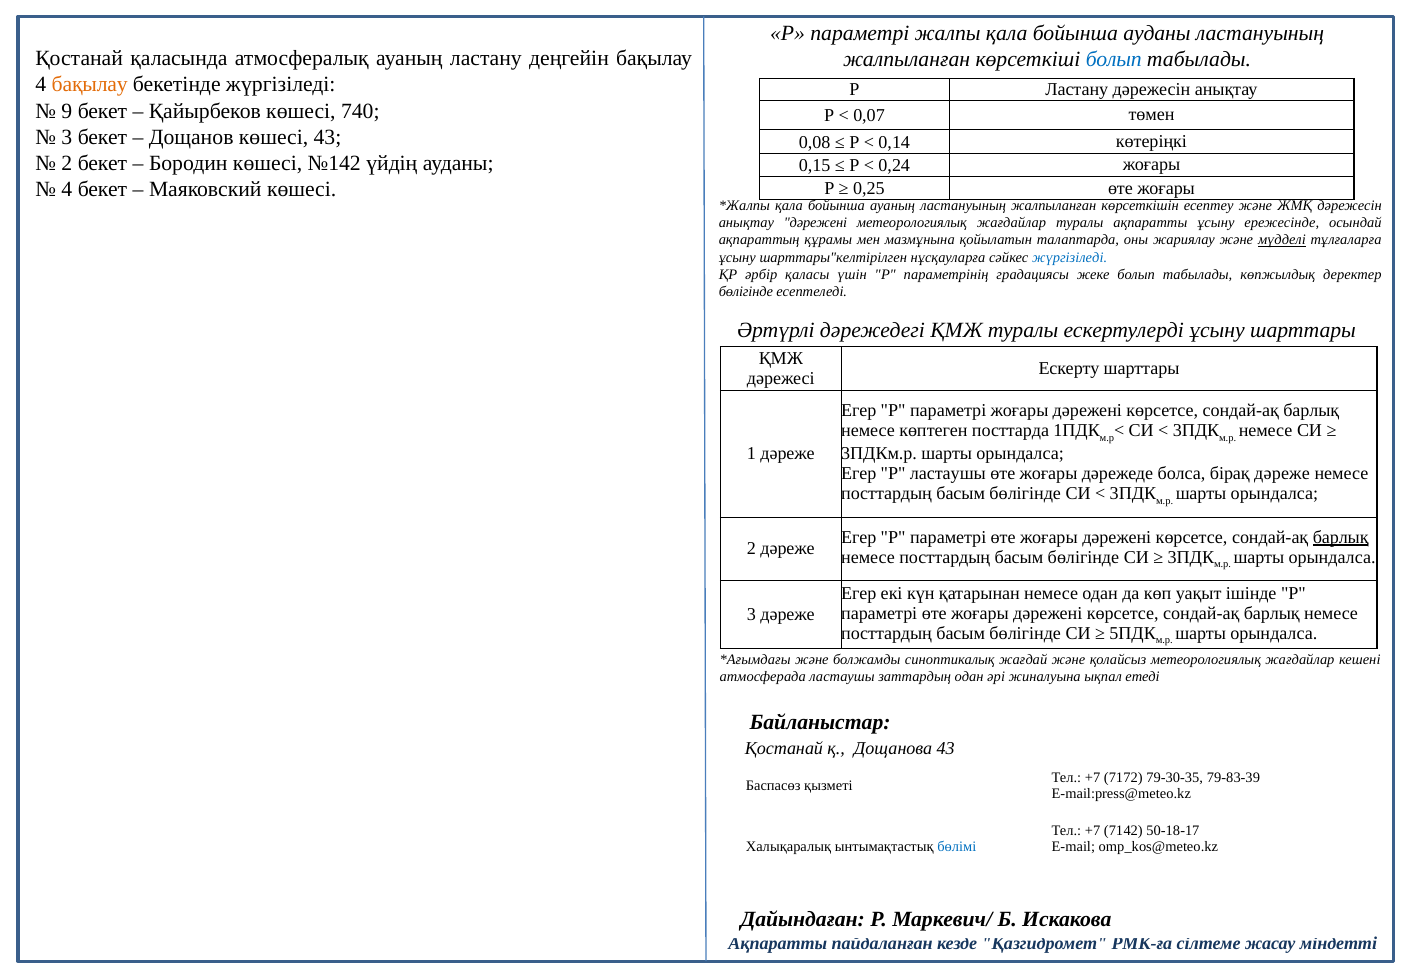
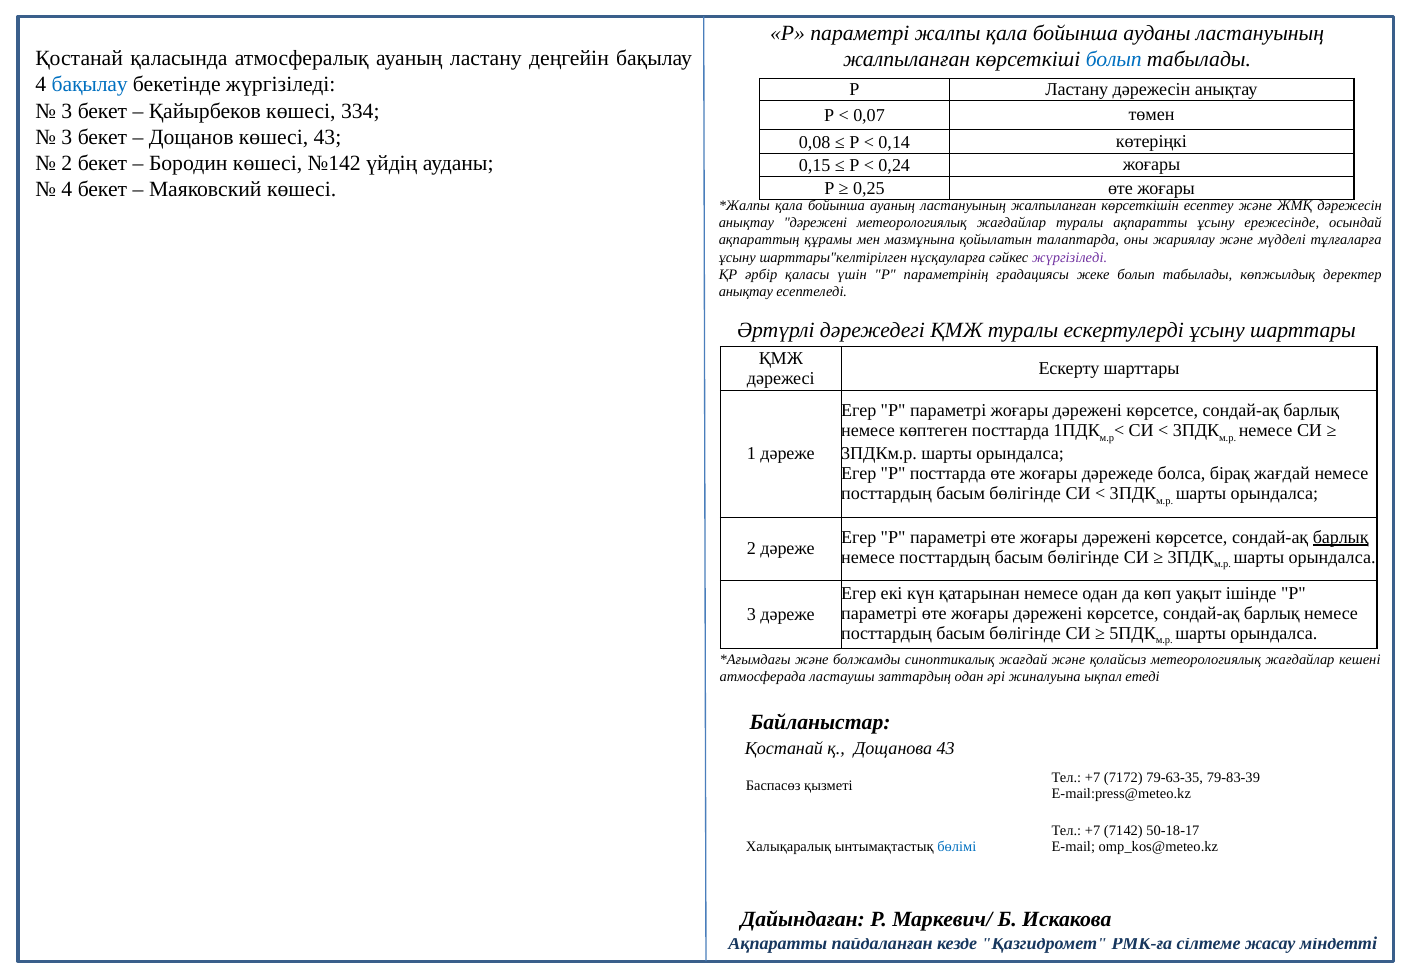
бақылау colour: orange -> blue (90, 85)
9: 9 -> 3 (67, 111)
740: 740 -> 334 (360, 111)
мүдделі underline: present -> none (1282, 240)
жүргізіледі colour: blue -> purple (1070, 257)
бөлігінде: бөлігінде -> анықтау (746, 292)
P ластаушы: ластаушы -> посттарда (948, 473)
бірақ дәреже: дәреже -> жағдай (1282, 473)
79-30-35: 79-30-35 -> 79-63-35 (1175, 777)
